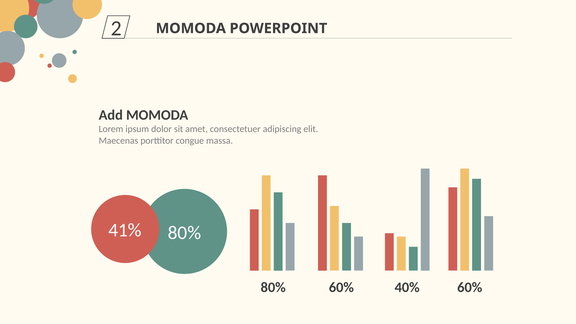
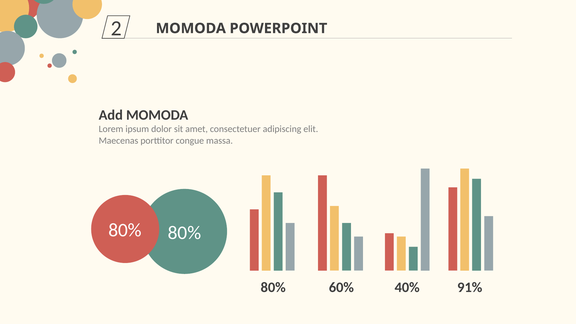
41%: 41% -> 80% (125, 230)
40% 60%: 60% -> 91% (470, 287)
